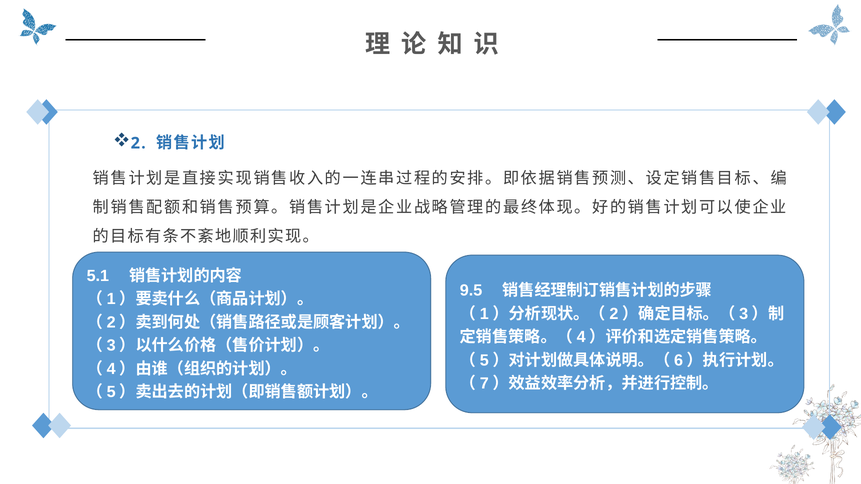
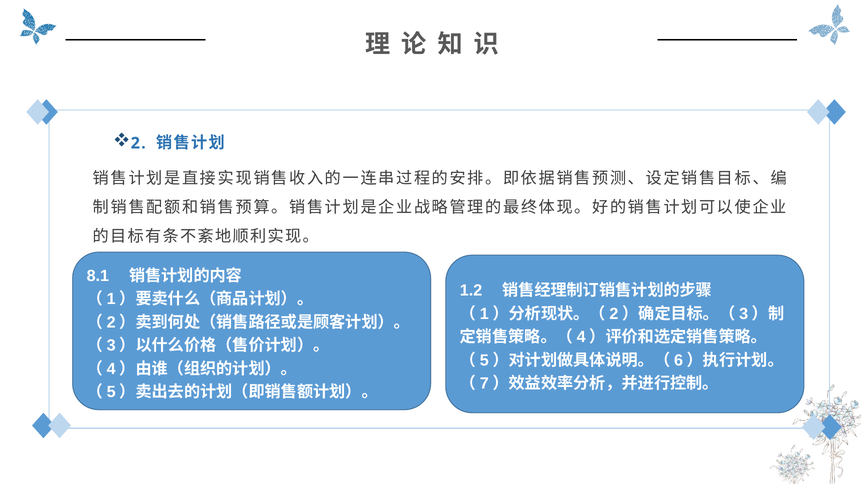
5.1: 5.1 -> 8.1 (98, 276)
9.5: 9.5 -> 1.2 (471, 291)
